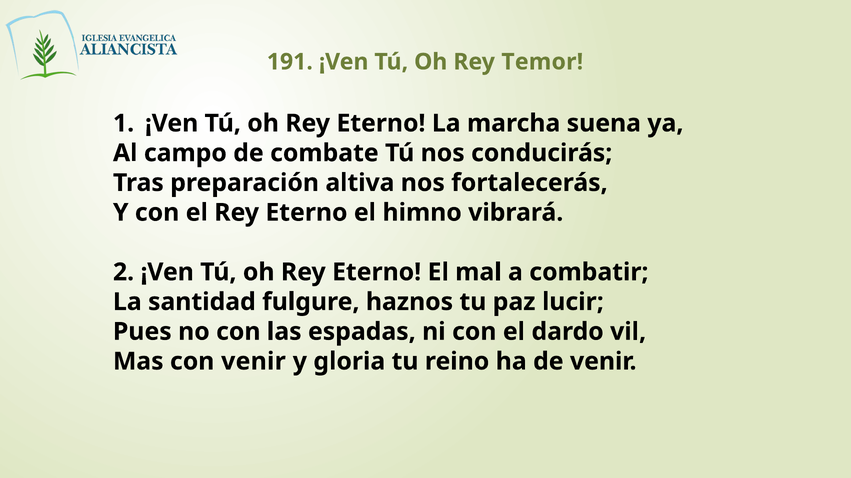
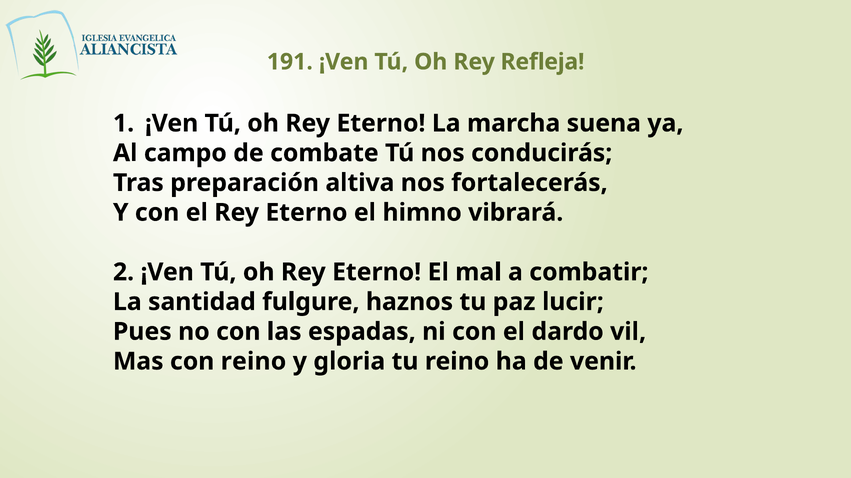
Temor: Temor -> Refleja (542, 62)
con venir: venir -> reino (254, 362)
